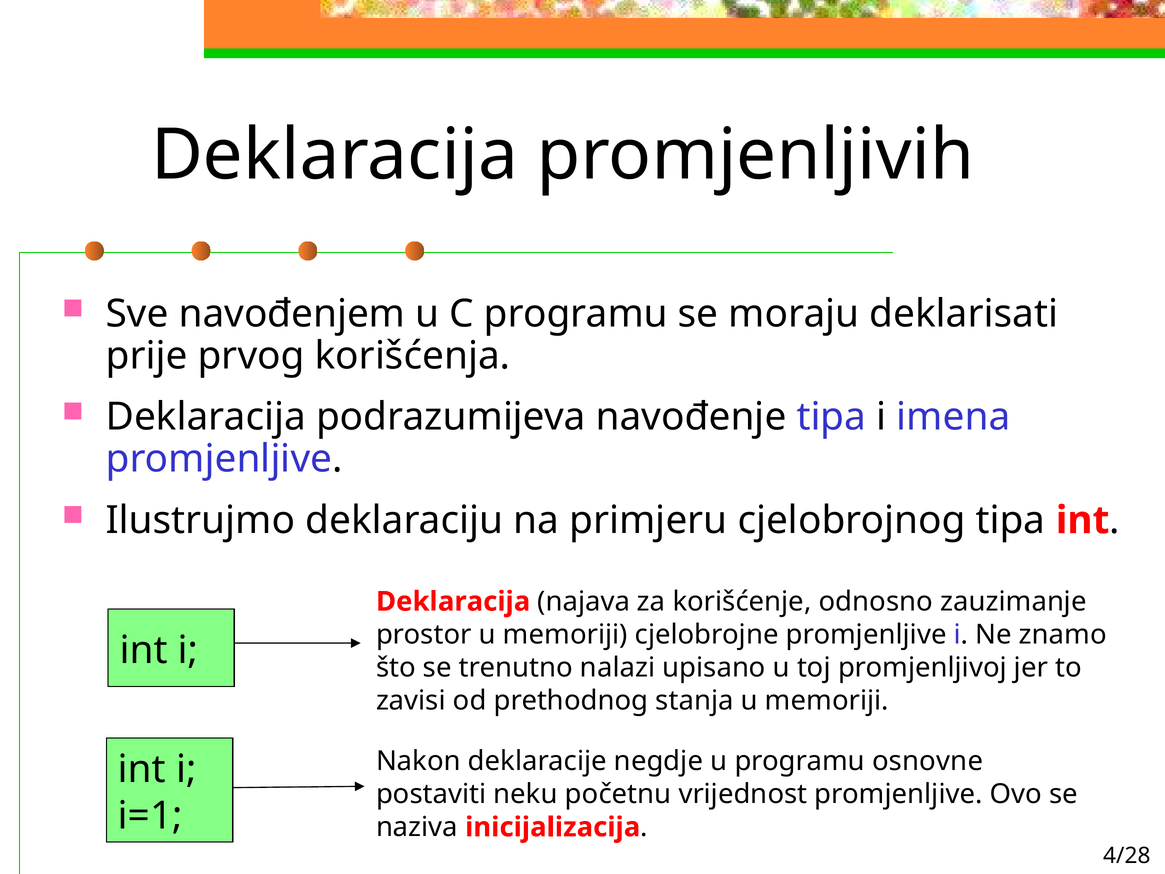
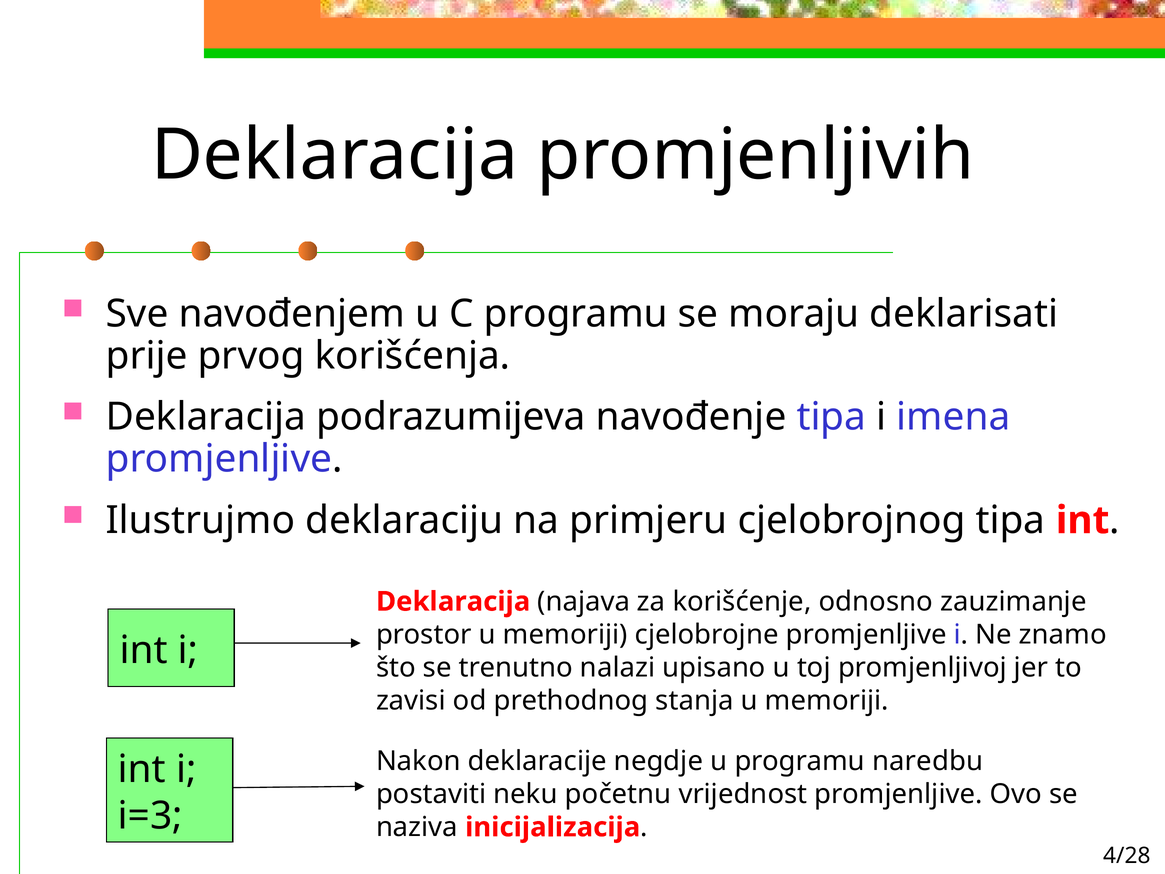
osnovne: osnovne -> naredbu (928, 761)
i=1: i=1 -> i=3 (150, 816)
